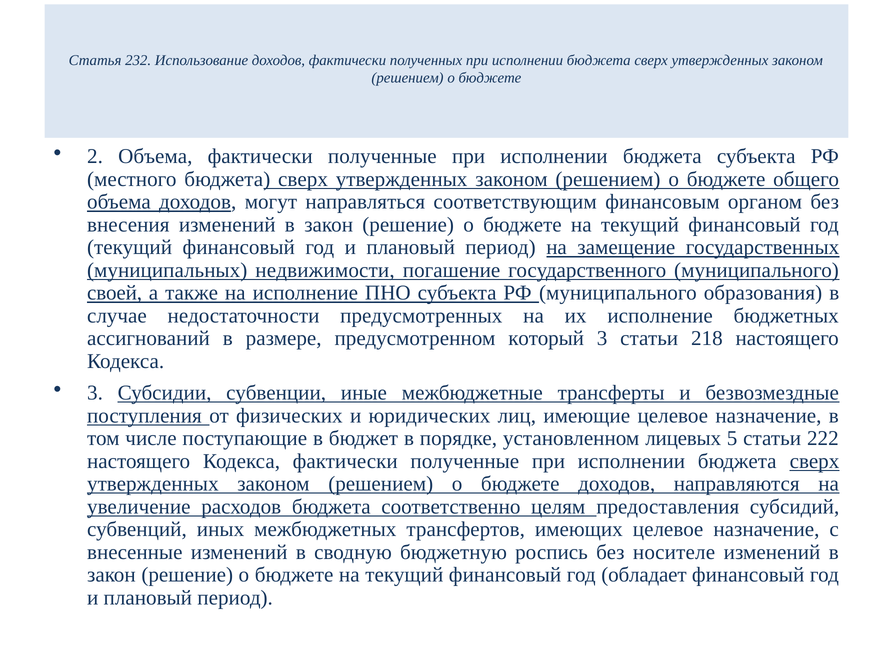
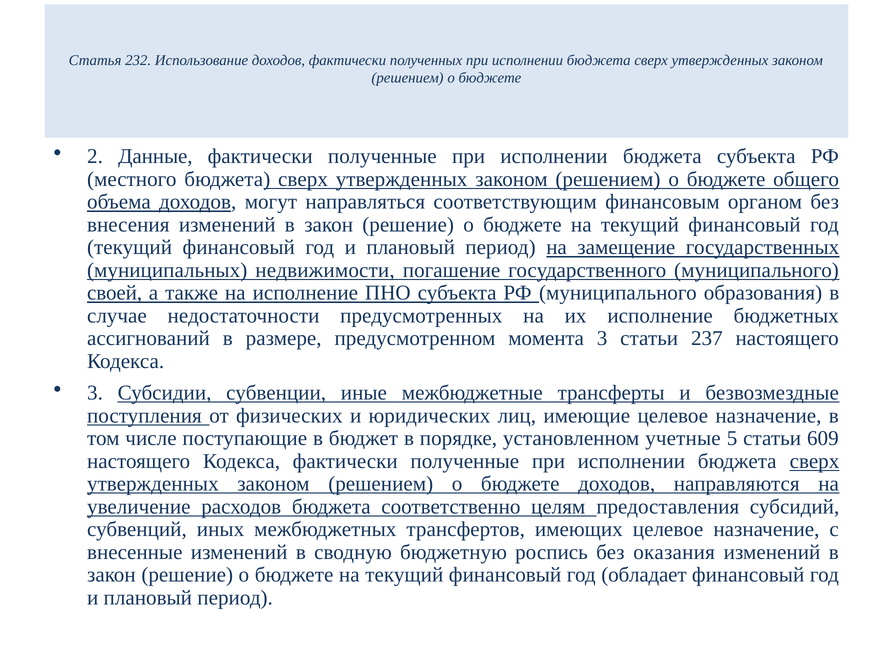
2 Объема: Объема -> Данные (155, 157)
который: который -> момента (546, 339)
218: 218 -> 237 (707, 339)
лицевых: лицевых -> учетные (683, 439)
222: 222 -> 609 (823, 439)
носителе: носителе -> оказания (674, 553)
